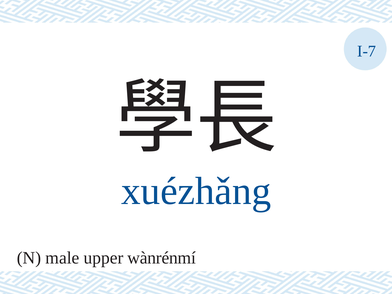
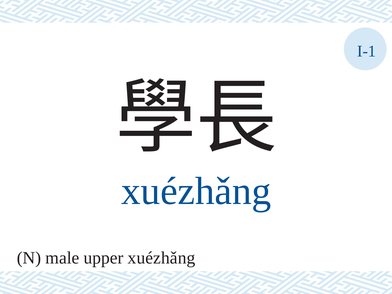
I-7: I-7 -> I-1 (367, 51)
upper wànrénmí: wànrénmí -> xuézhǎng (162, 258)
